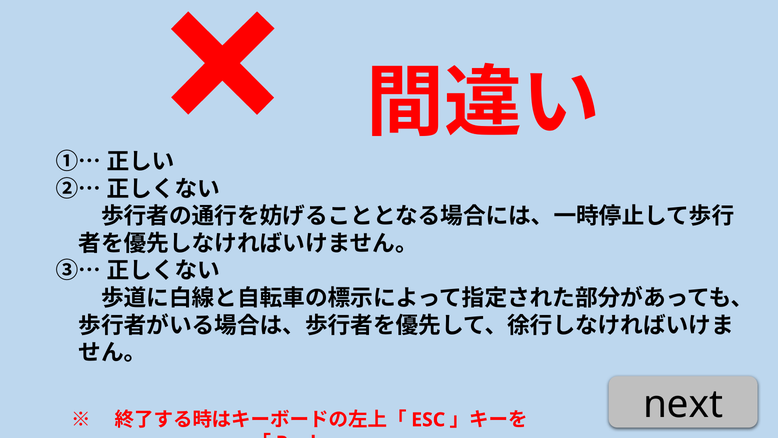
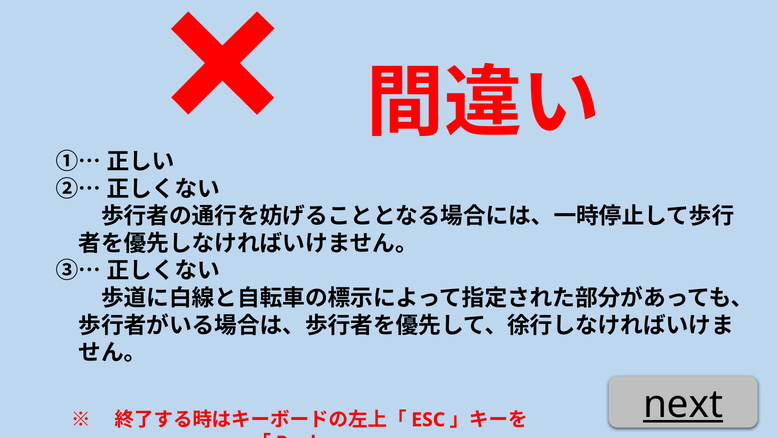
next underline: none -> present (683, 404)
